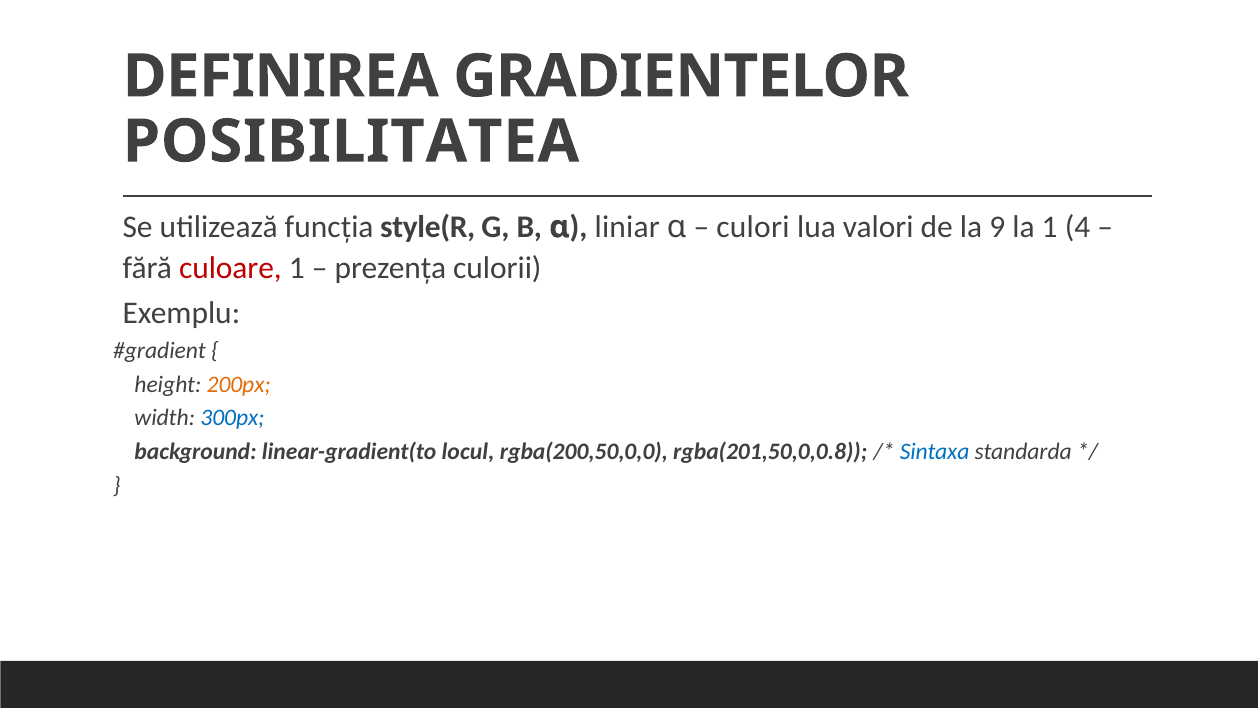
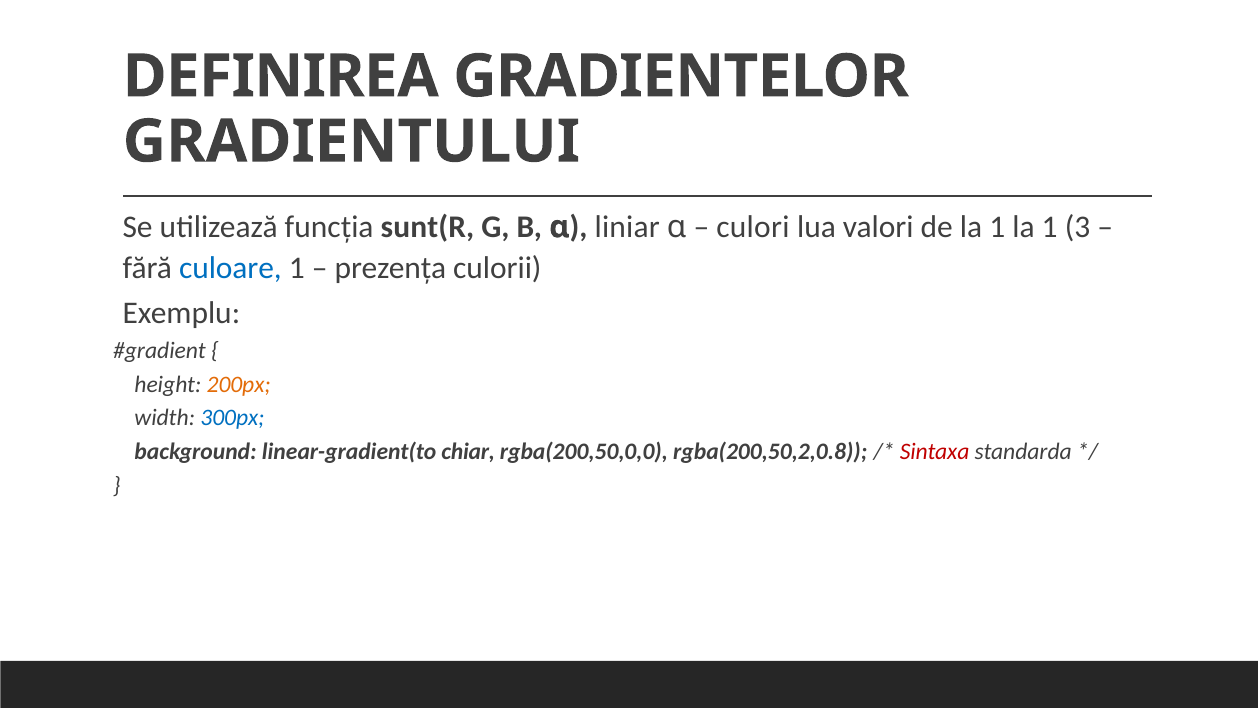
POSIBILITATEA: POSIBILITATEA -> GRADIENTULUI (351, 142)
style(R: style(R -> sunt(R (427, 227)
de la 9: 9 -> 1 (997, 227)
4: 4 -> 3 (1077, 227)
culoare colour: red -> blue (230, 268)
locul: locul -> chiar (468, 452)
rgba(201,50,0,0.8: rgba(201,50,0,0.8 -> rgba(200,50,2,0.8 (770, 452)
Sintaxa colour: blue -> red (935, 452)
